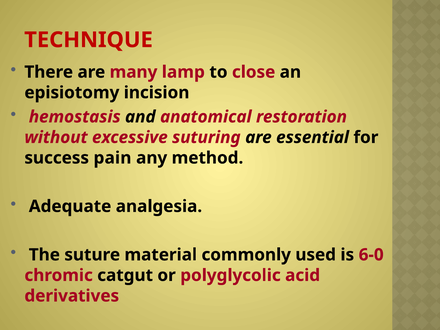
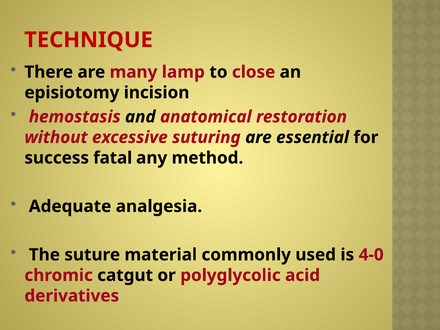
pain: pain -> fatal (113, 158)
6-0: 6-0 -> 4-0 (371, 255)
